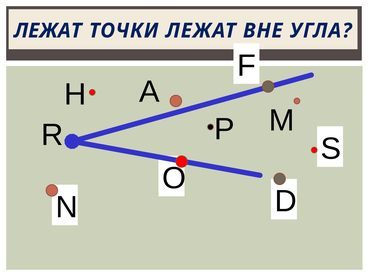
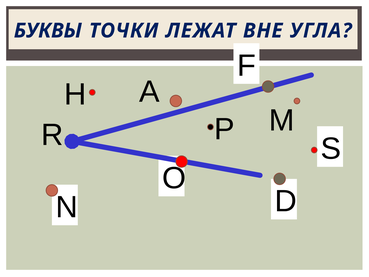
ЛЕЖАТ: ЛЕЖАТ -> БУКВЫ (48, 31)
